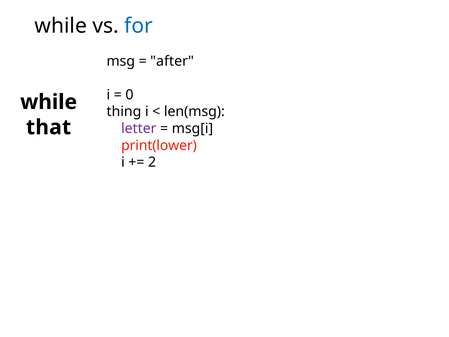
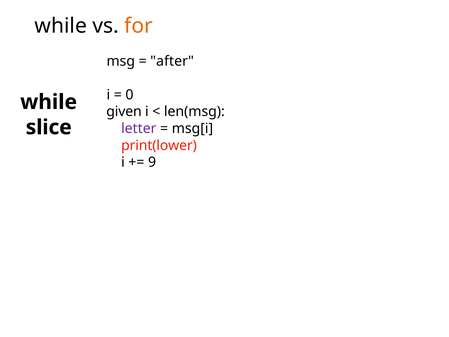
for colour: blue -> orange (139, 26)
thing: thing -> given (124, 112)
that: that -> slice (49, 127)
2: 2 -> 9 (152, 162)
